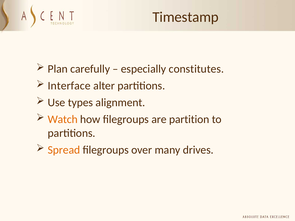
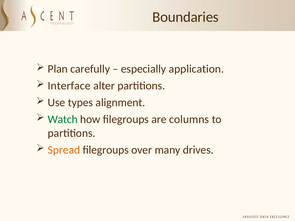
Timestamp: Timestamp -> Boundaries (186, 17)
constitutes: constitutes -> application (196, 69)
Watch colour: orange -> green (63, 119)
partition: partition -> columns (189, 119)
